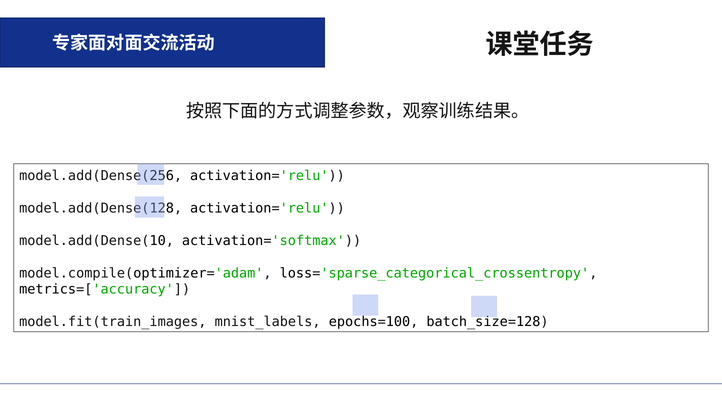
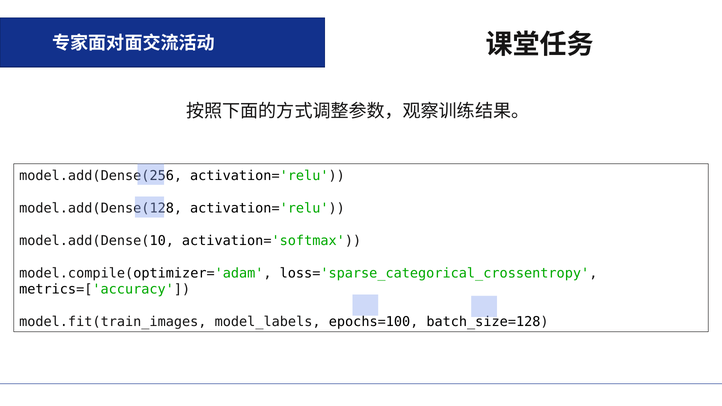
mnist_labels: mnist_labels -> model_labels (268, 322)
